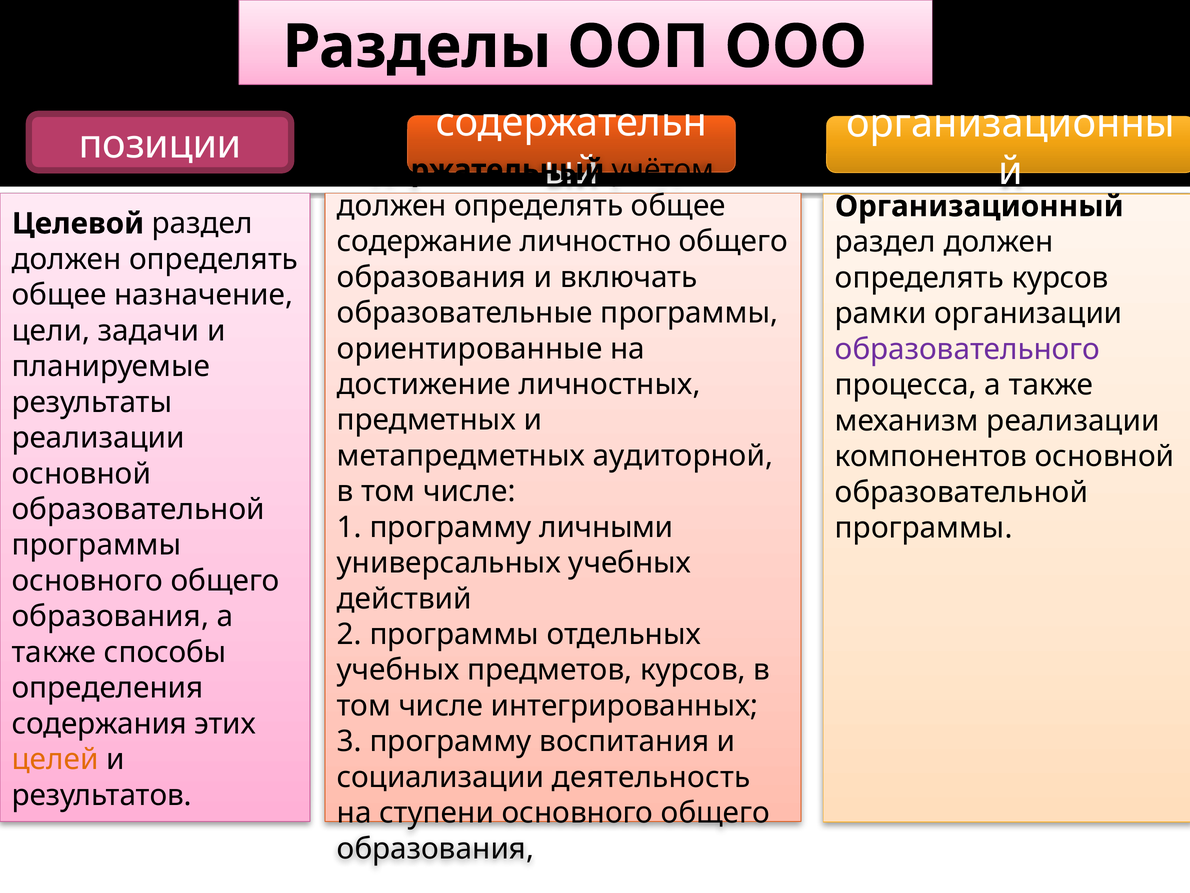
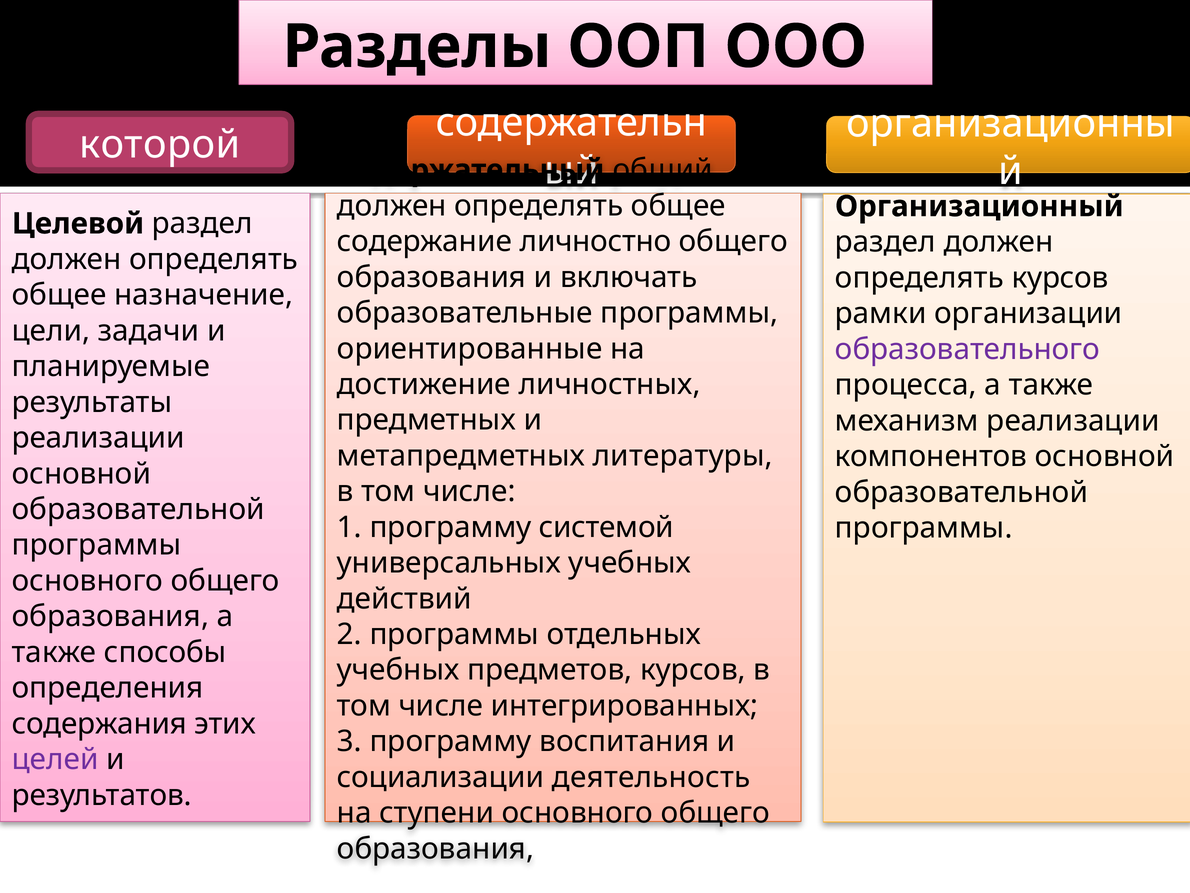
позиции: позиции -> которой (160, 145)
учётом: учётом -> общий (663, 170)
аудиторной: аудиторной -> литературы (683, 456)
личными: личными -> системой (606, 527)
целей colour: orange -> purple (55, 759)
